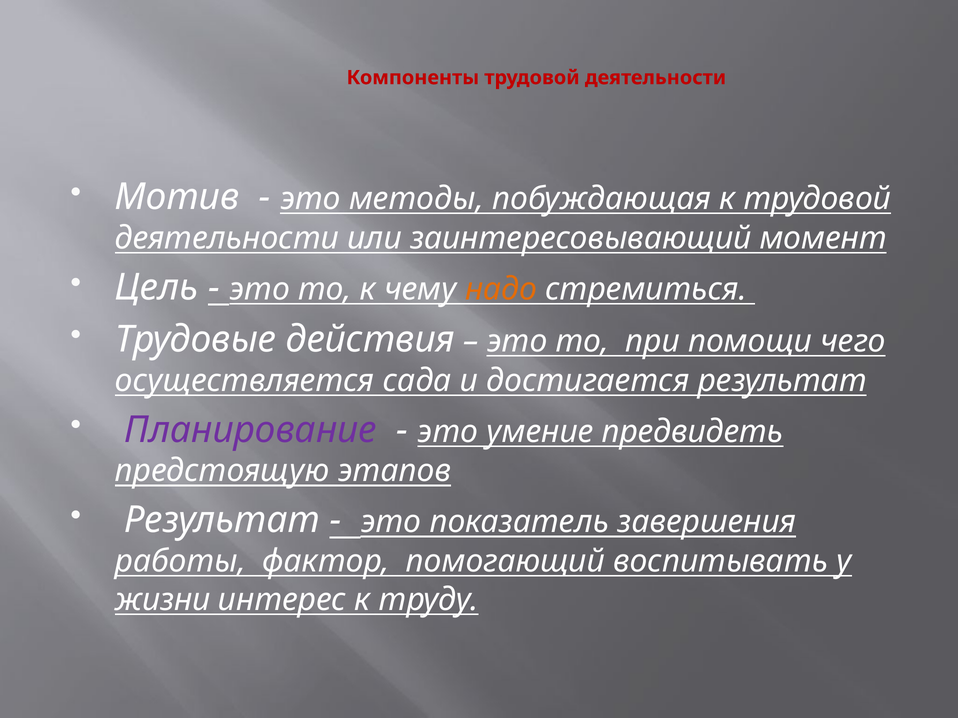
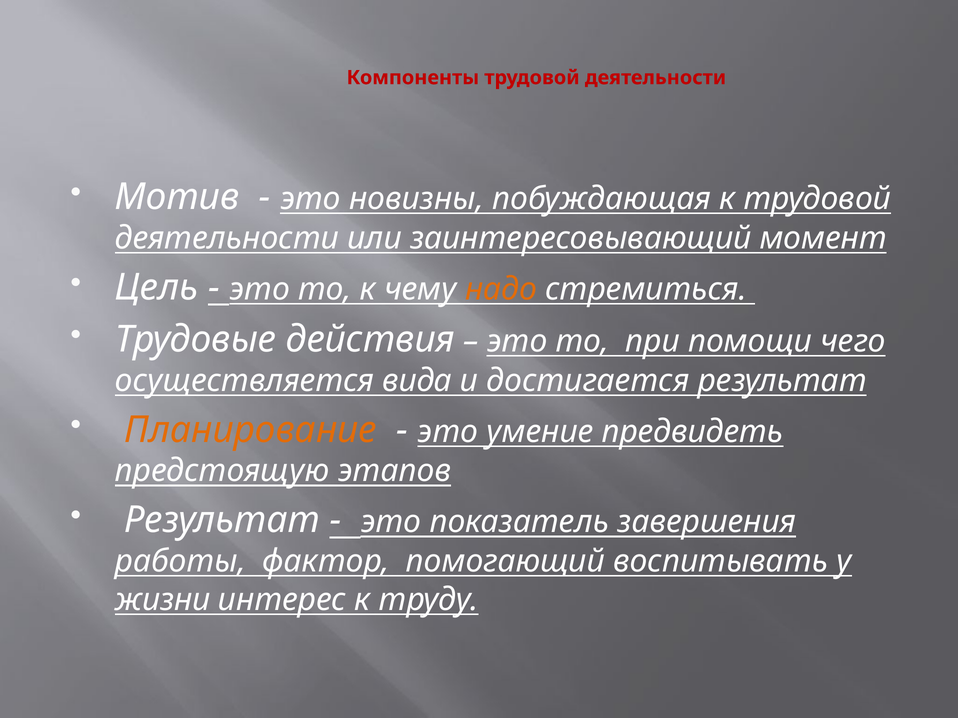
методы: методы -> новизны (416, 199)
сада: сада -> вида (417, 381)
Планирование colour: purple -> orange (251, 430)
